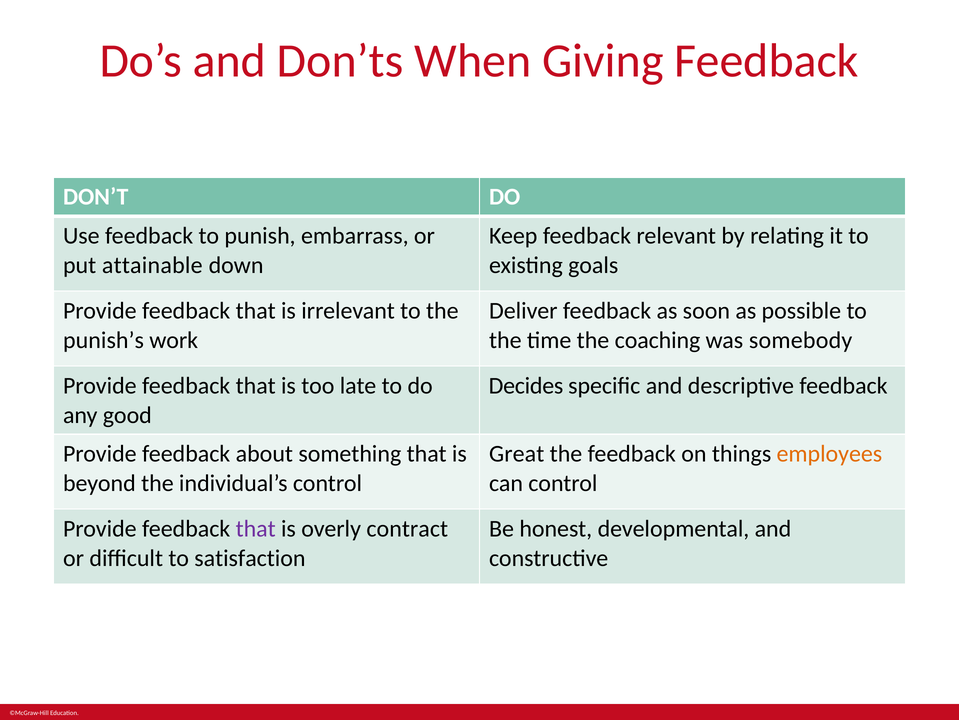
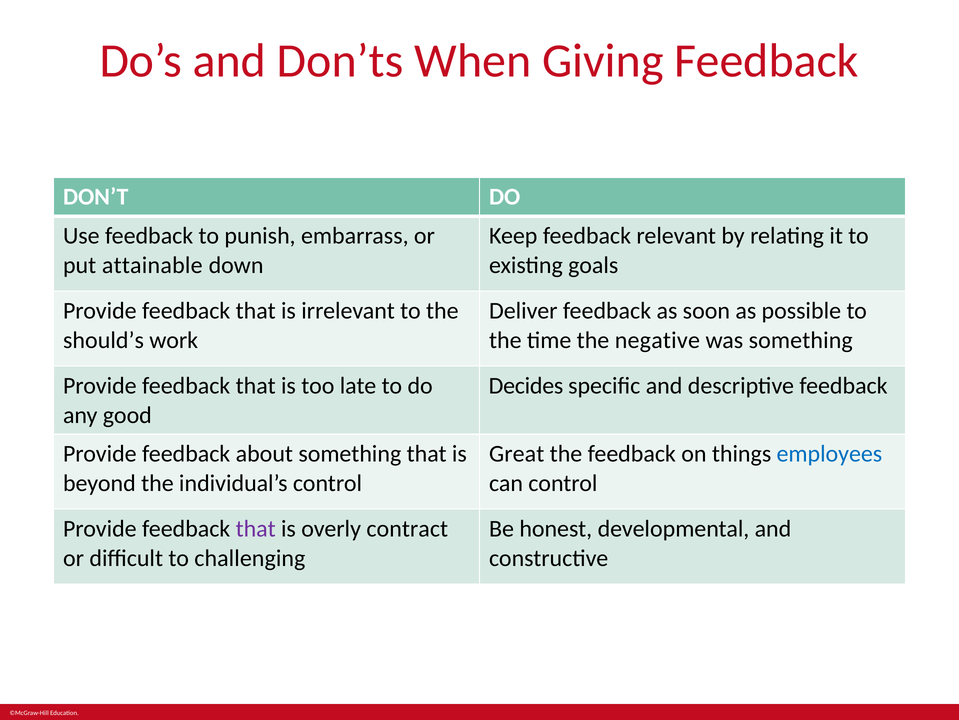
punish’s: punish’s -> should’s (104, 340)
coaching: coaching -> negative (657, 340)
was somebody: somebody -> something (801, 340)
employees colour: orange -> blue (829, 454)
satisfaction: satisfaction -> challenging (250, 558)
